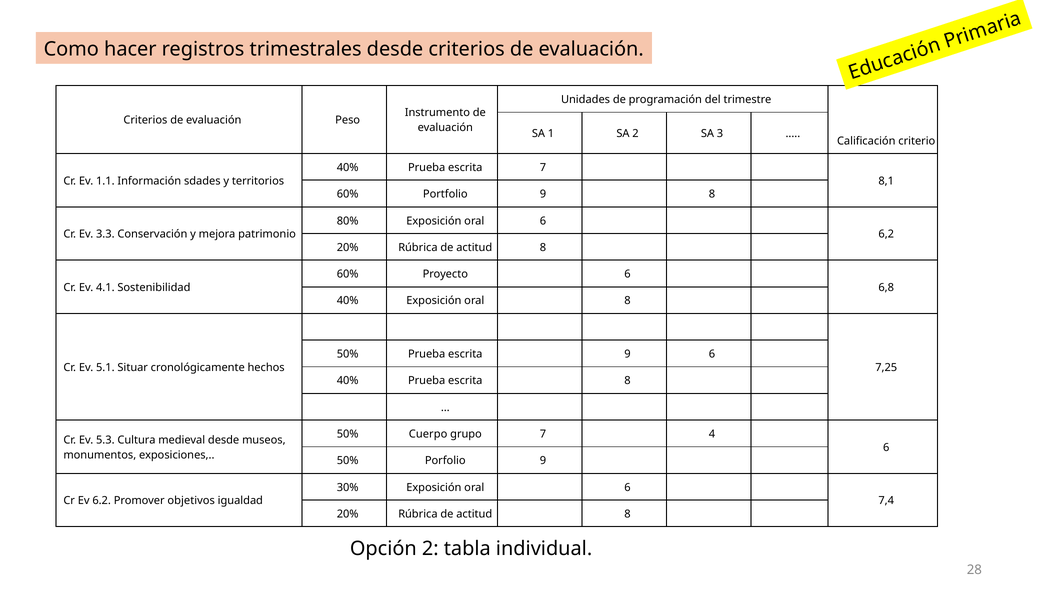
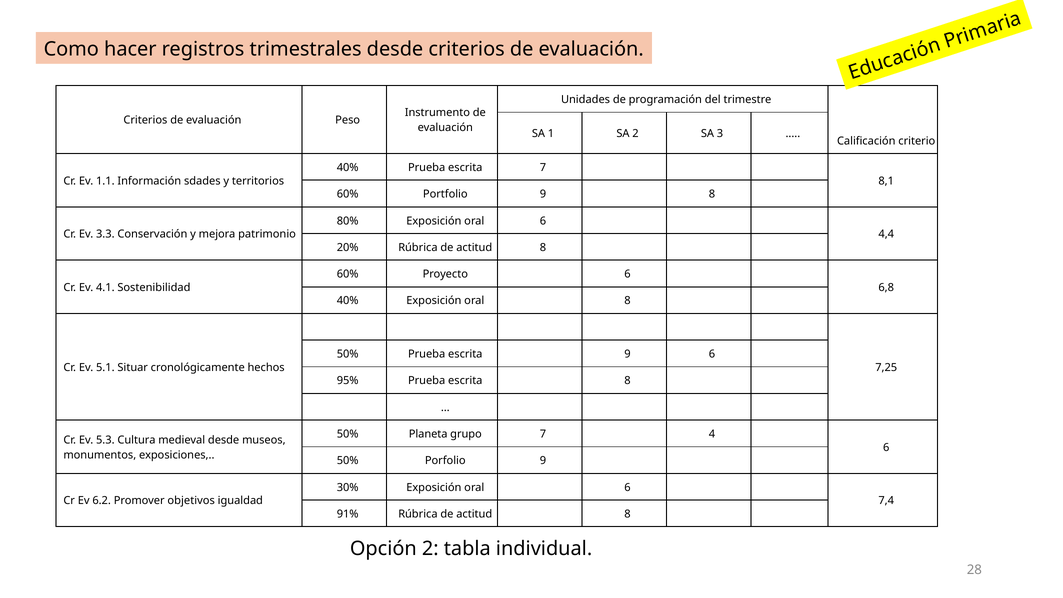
6,2: 6,2 -> 4,4 (886, 234)
40%: 40% -> 95% (348, 381)
Cuerpo: Cuerpo -> Planeta (428, 434)
20%: 20% -> 91% (348, 514)
